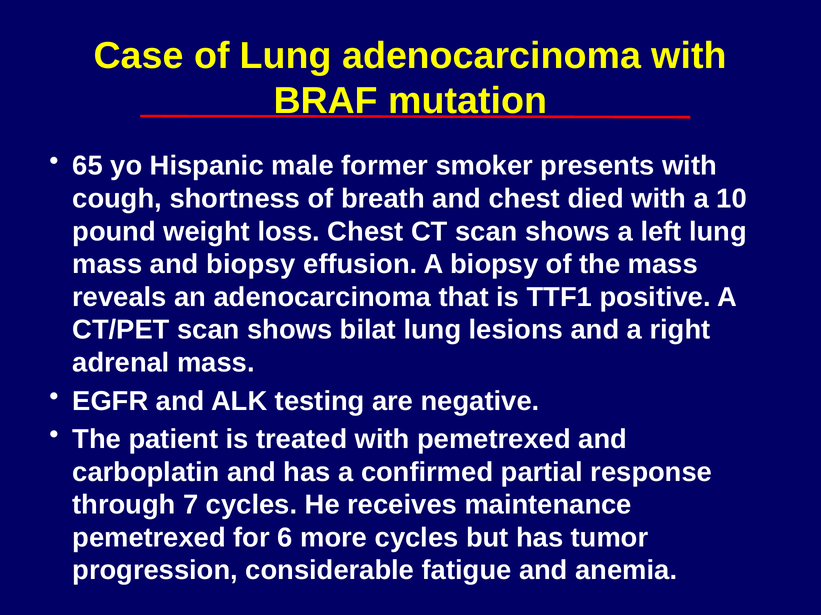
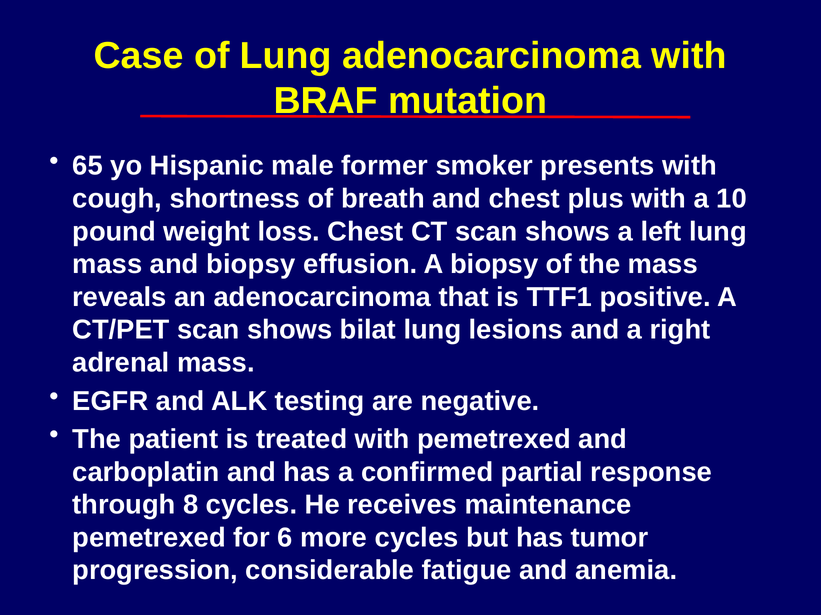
died: died -> plus (596, 199)
7: 7 -> 8 (191, 505)
